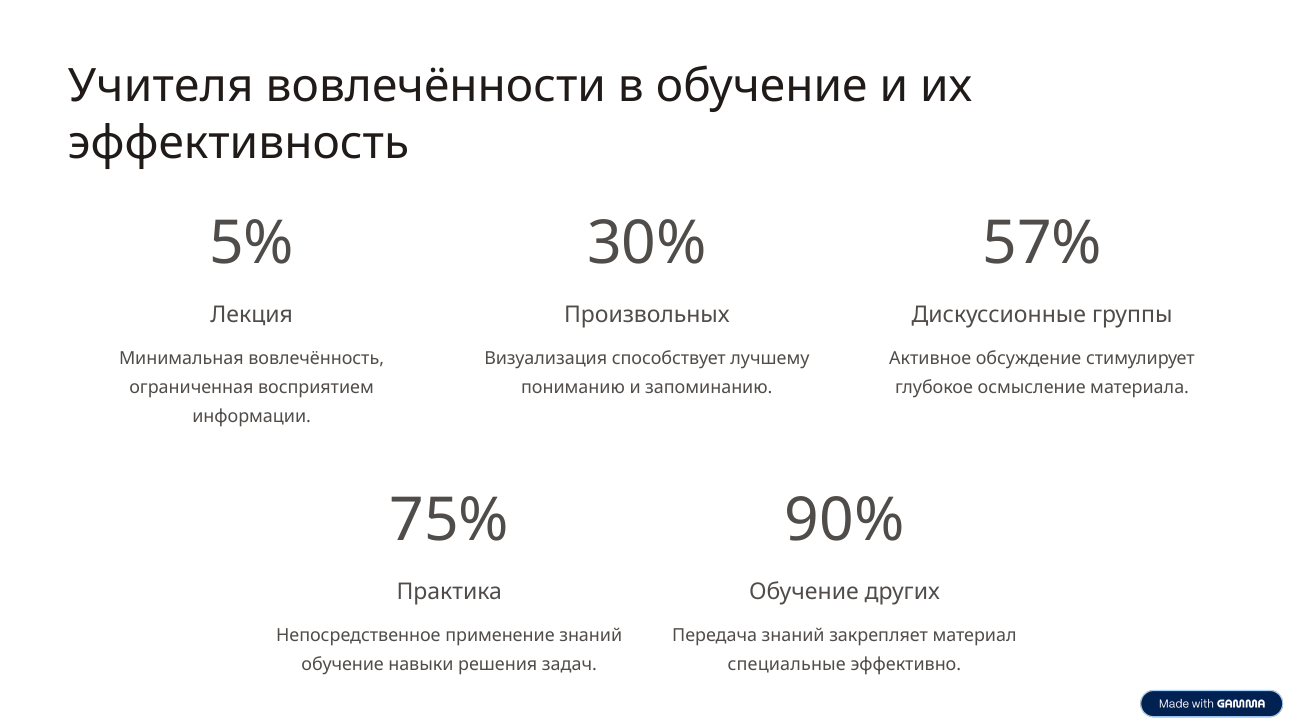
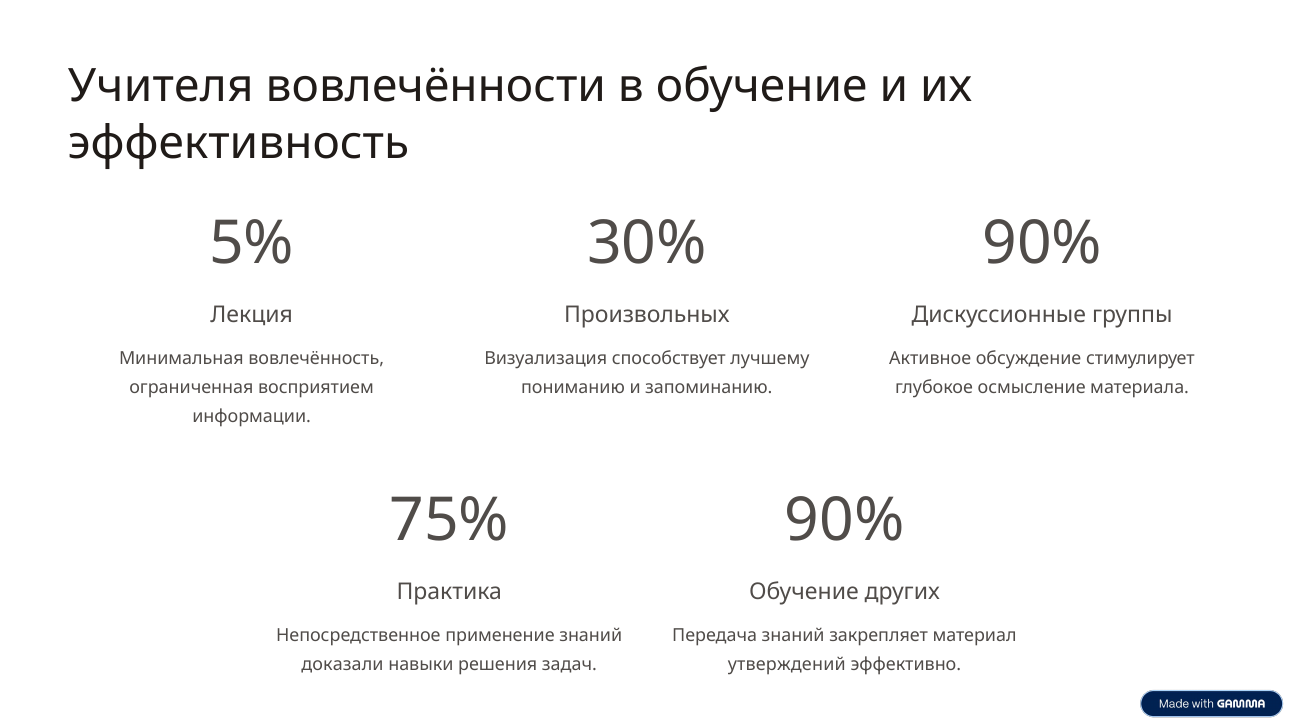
57%: 57% -> 90% (1042, 243)
обучение: обучение -> доказали (343, 664)
специальные: специальные -> утверждений (787, 664)
